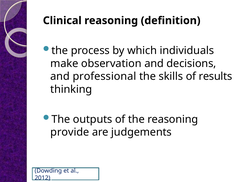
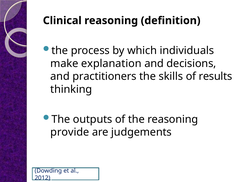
observation: observation -> explanation (111, 63)
professional: professional -> practitioners (105, 76)
